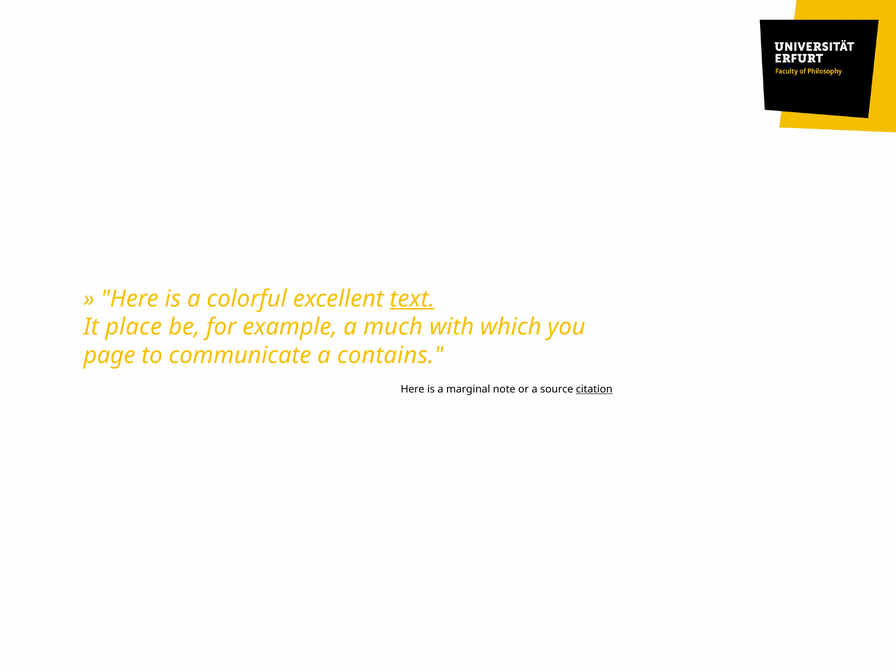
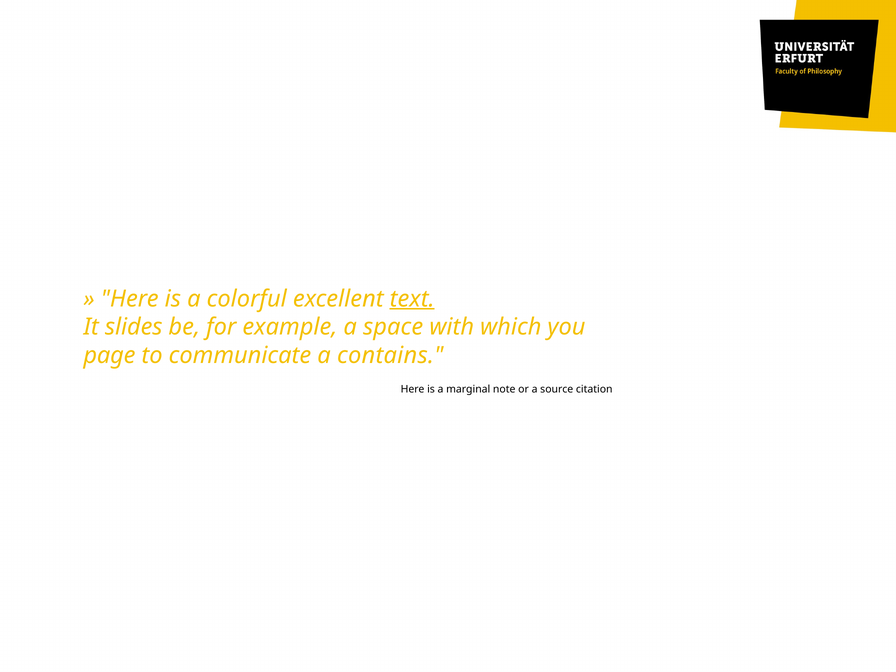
place: place -> slides (134, 327)
much: much -> space (393, 327)
citation underline: present -> none (594, 389)
